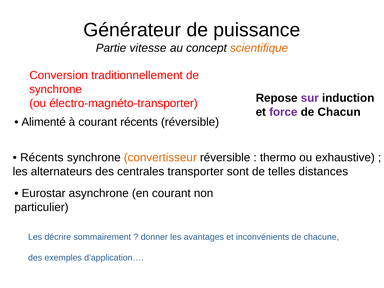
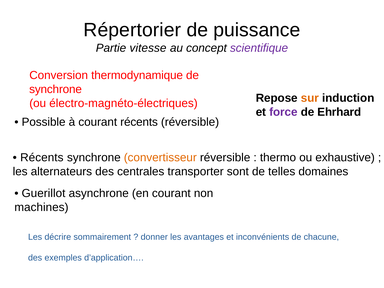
Générateur: Générateur -> Répertorier (132, 30)
scientifique colour: orange -> purple (259, 48)
traditionnellement: traditionnellement -> thermodynamique (137, 75)
sur colour: purple -> orange (310, 98)
électro-magnéto-transporter: électro-magnéto-transporter -> électro-magnéto-électriques (123, 103)
Chacun: Chacun -> Ehrhard (339, 112)
Alimenté: Alimenté -> Possible (44, 122)
distances: distances -> domaines (323, 172)
Eurostar: Eurostar -> Guerillot (44, 193)
particulier: particulier -> machines (41, 207)
